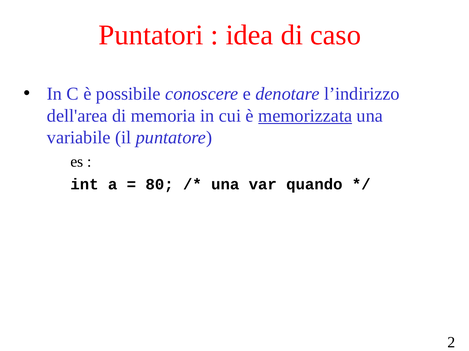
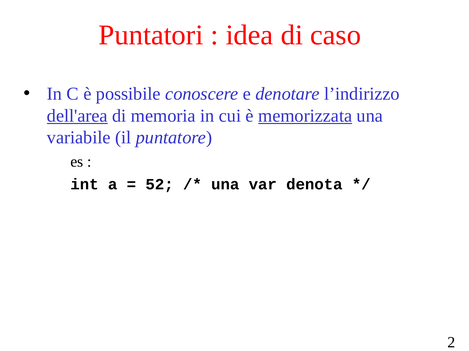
dell'area underline: none -> present (77, 116)
80: 80 -> 52 (160, 185)
quando: quando -> denota (314, 185)
